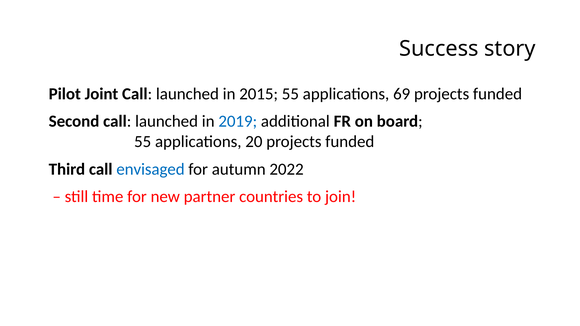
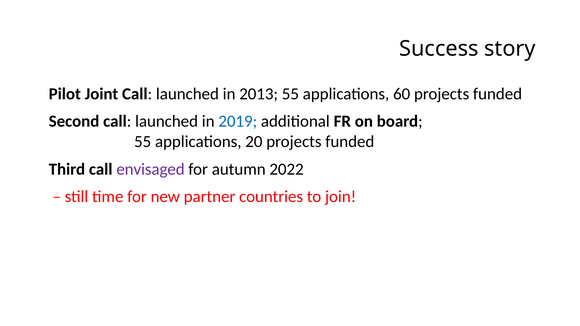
2015: 2015 -> 2013 (259, 94)
69: 69 -> 60 (402, 94)
envisaged colour: blue -> purple (150, 169)
